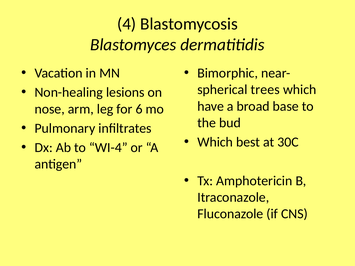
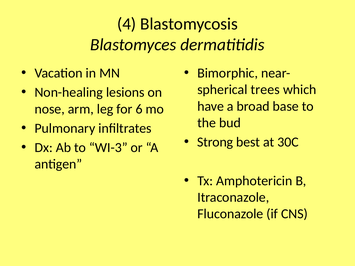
Which: Which -> Strong (215, 142)
WI-4: WI-4 -> WI-3 (108, 148)
